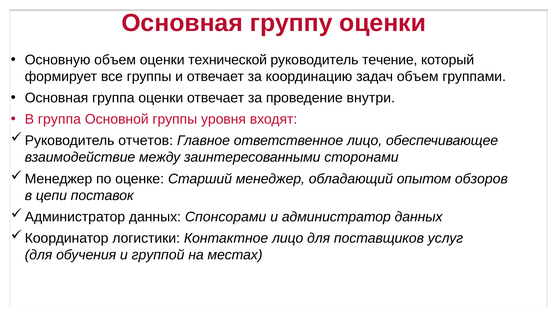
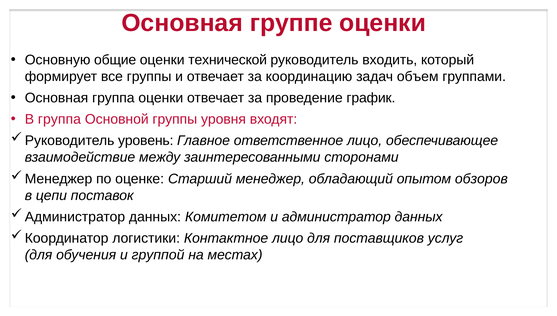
группу: группу -> группе (291, 23)
Основную объем: объем -> общие (115, 60)
течение: течение -> входить (390, 60)
внутри: внутри -> график (371, 98)
отчетов: отчетов -> уровень (146, 141)
Спонсорами: Спонсорами -> Комитетом (226, 217)
